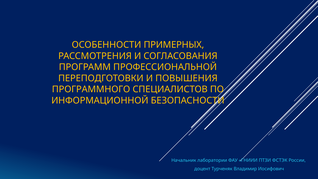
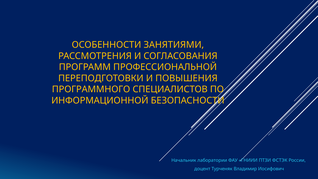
ПРИМЕРНЫХ: ПРИМЕРНЫХ -> ЗАНЯТИЯМИ (174, 45)
